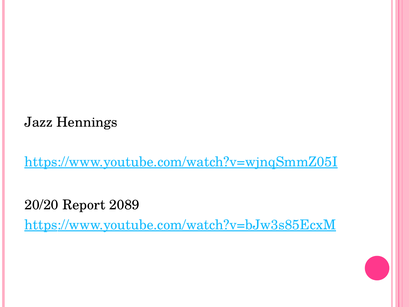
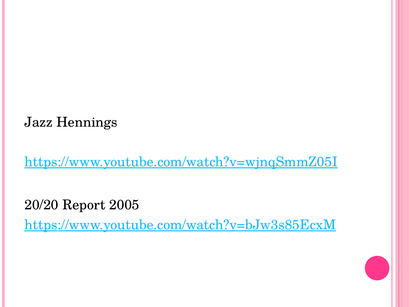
2089: 2089 -> 2005 (124, 205)
